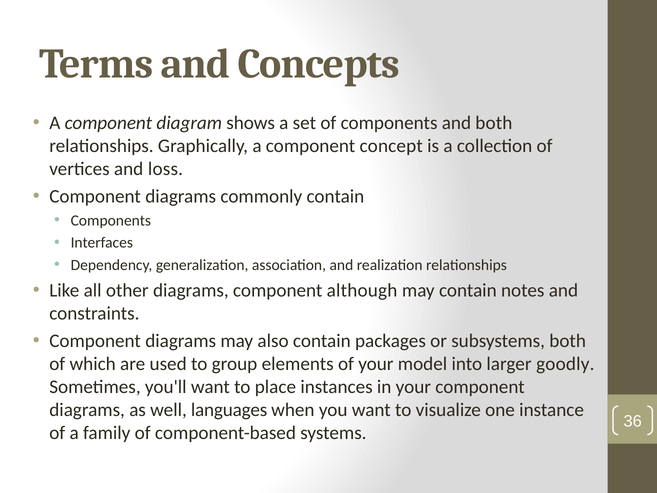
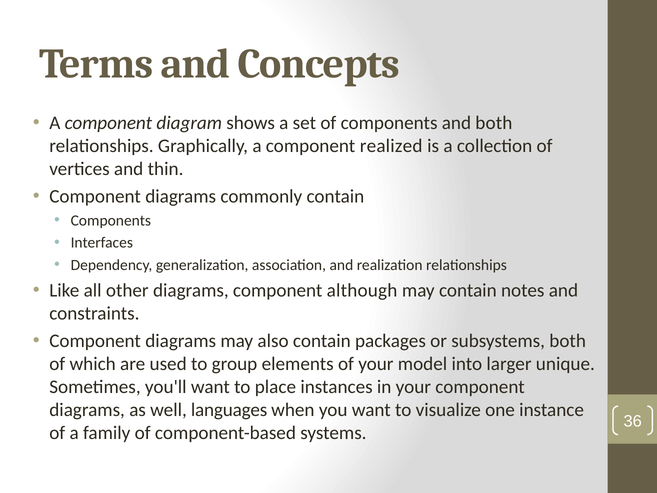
concept: concept -> realized (391, 146)
loss: loss -> thin (166, 169)
goodly: goodly -> unique (565, 364)
